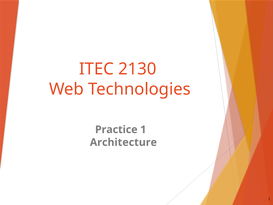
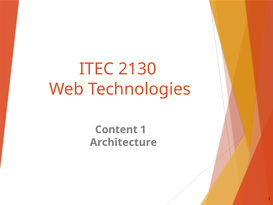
Practice: Practice -> Content (116, 129)
